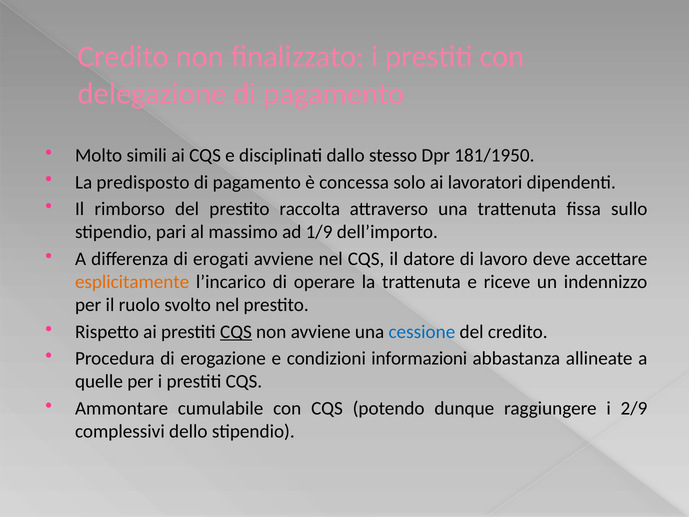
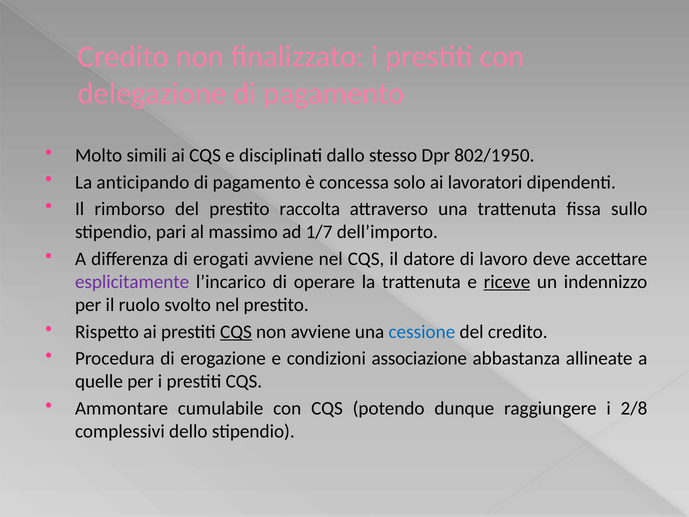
181/1950: 181/1950 -> 802/1950 (494, 155)
predisposto: predisposto -> anticipando (143, 182)
1/9: 1/9 -> 1/7 (319, 232)
esplicitamente colour: orange -> purple (132, 282)
riceve underline: none -> present (507, 282)
informazioni: informazioni -> associazione (419, 358)
2/9: 2/9 -> 2/8 (634, 408)
